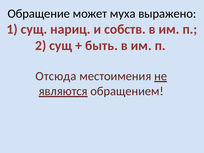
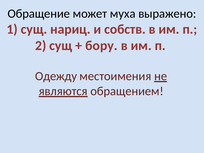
быть: быть -> бору (101, 46)
Отсюда: Отсюда -> Одежду (56, 76)
